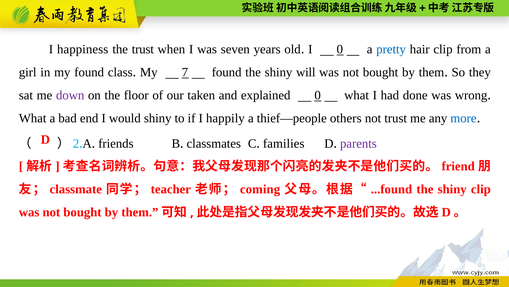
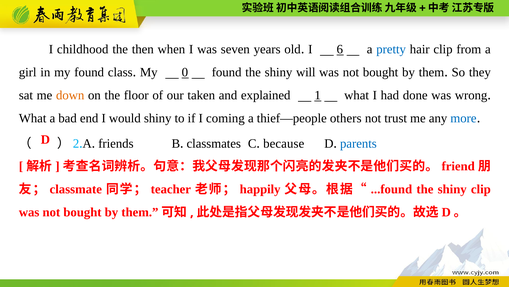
happiness: happiness -> childhood (83, 49)
the trust: trust -> then (143, 49)
I 0: 0 -> 6 (340, 49)
7: 7 -> 0 (185, 72)
down colour: purple -> orange (70, 95)
explained 0: 0 -> 1 (318, 95)
happily: happily -> coming (225, 118)
families: families -> because (284, 143)
parents colour: purple -> blue (358, 143)
coming: coming -> happily (260, 189)
